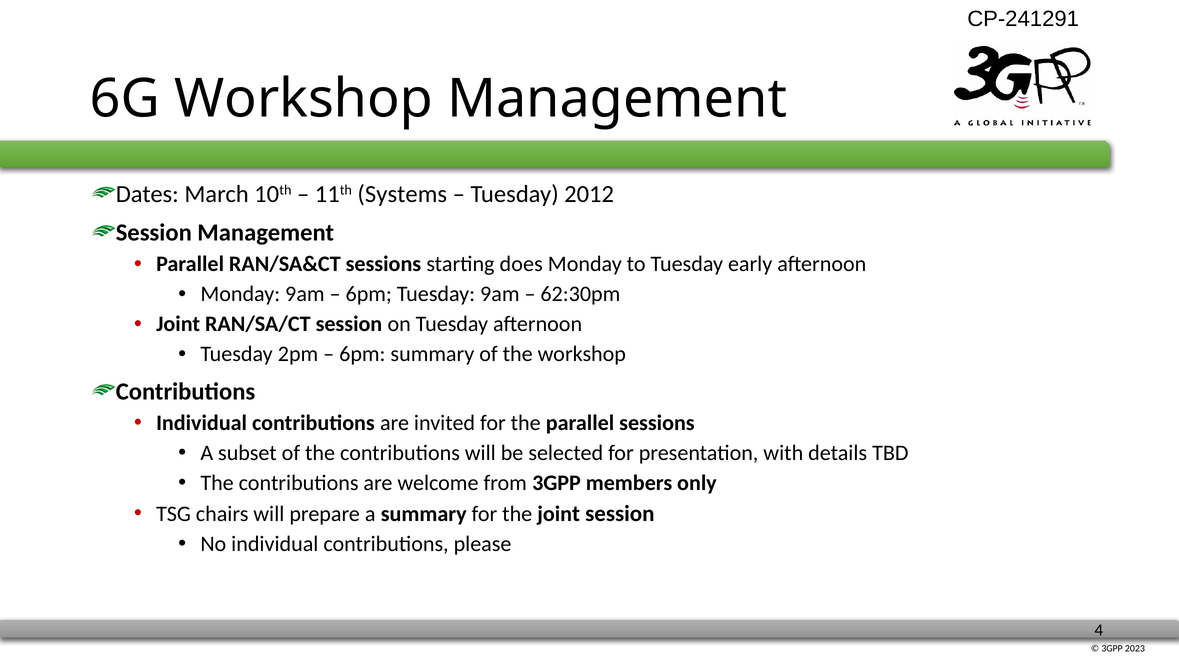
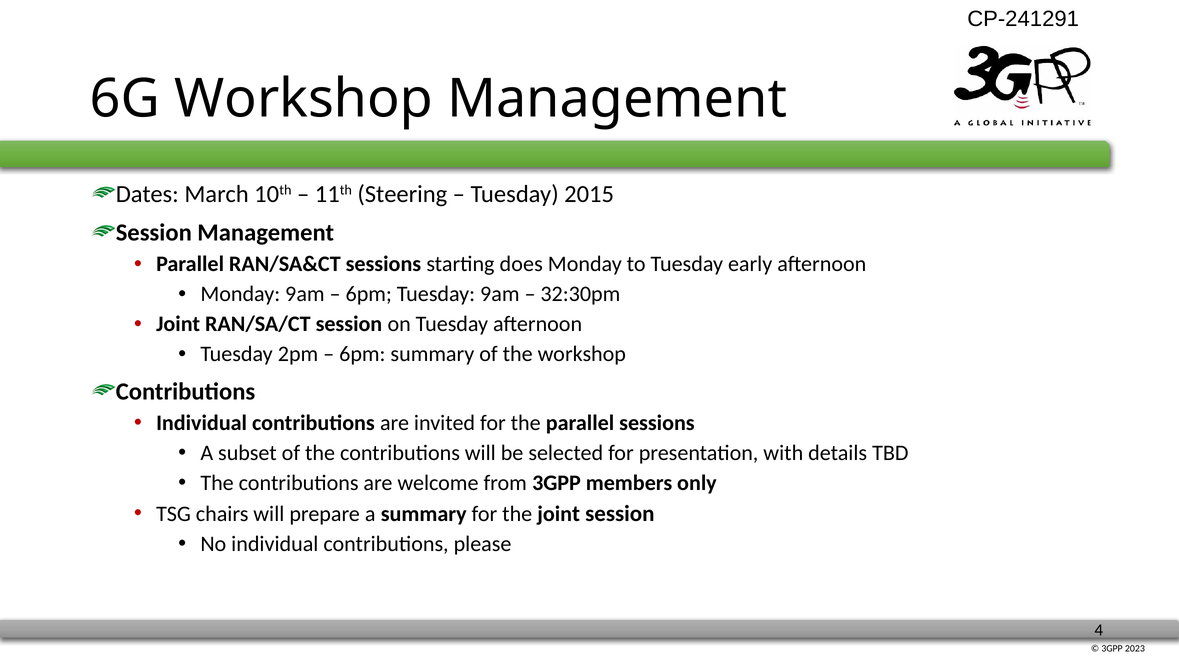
Systems: Systems -> Steering (402, 194)
2012: 2012 -> 2015 (589, 194)
62:30pm: 62:30pm -> 32:30pm (580, 294)
